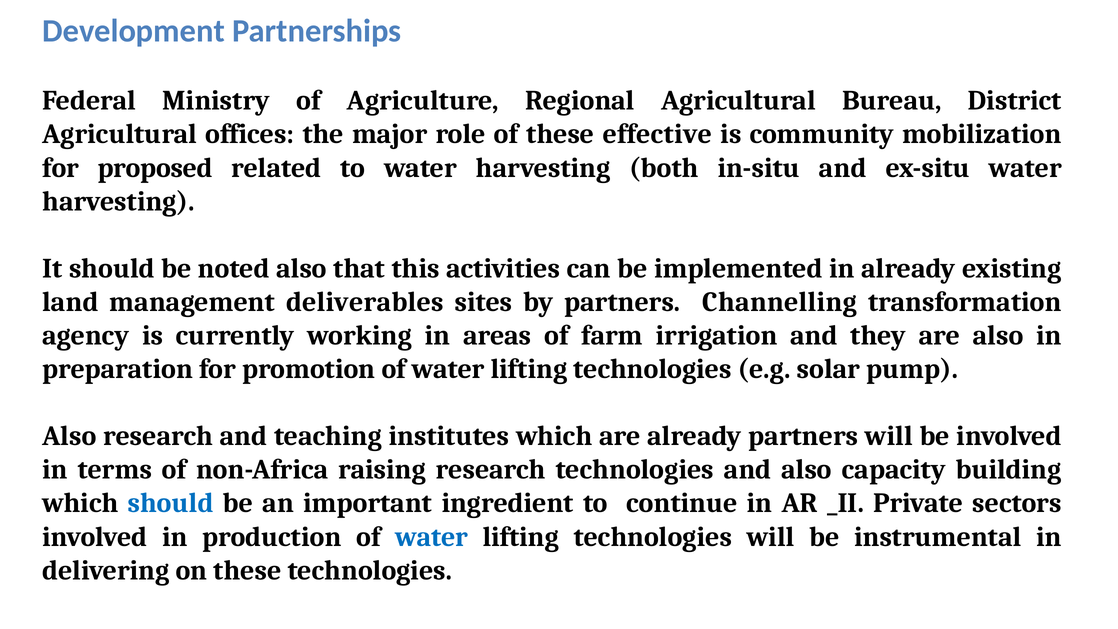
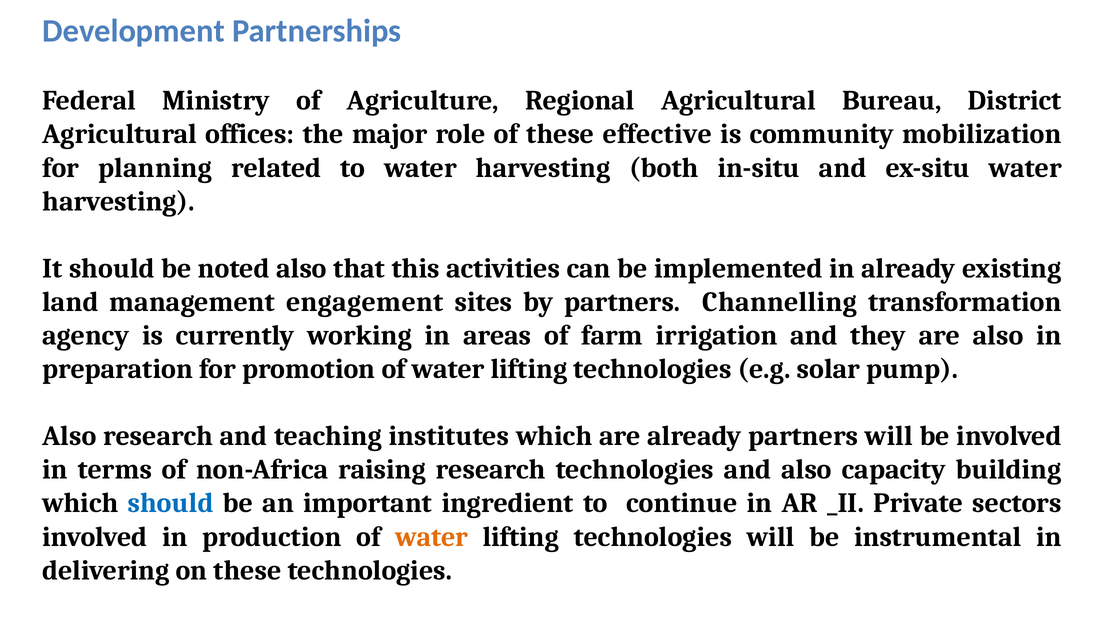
proposed: proposed -> planning (155, 168)
deliverables: deliverables -> engagement (365, 302)
water colour: blue -> orange (432, 537)
